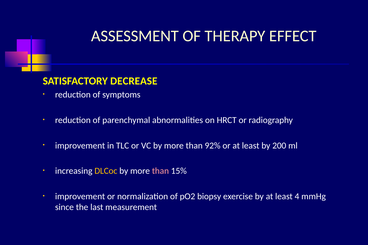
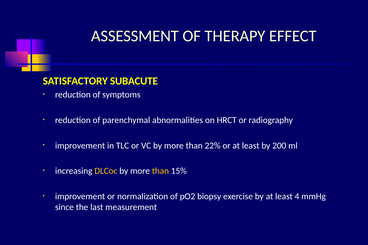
DECREASE: DECREASE -> SUBACUTE (134, 81)
92%: 92% -> 22% (213, 146)
than colour: pink -> yellow (160, 171)
